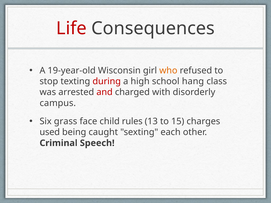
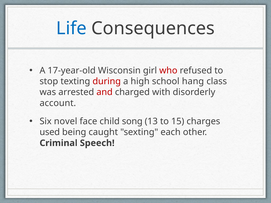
Life colour: red -> blue (71, 28)
19-year-old: 19-year-old -> 17-year-old (72, 71)
who colour: orange -> red (168, 71)
campus: campus -> account (58, 103)
grass: grass -> novel (66, 122)
rules: rules -> song (132, 122)
